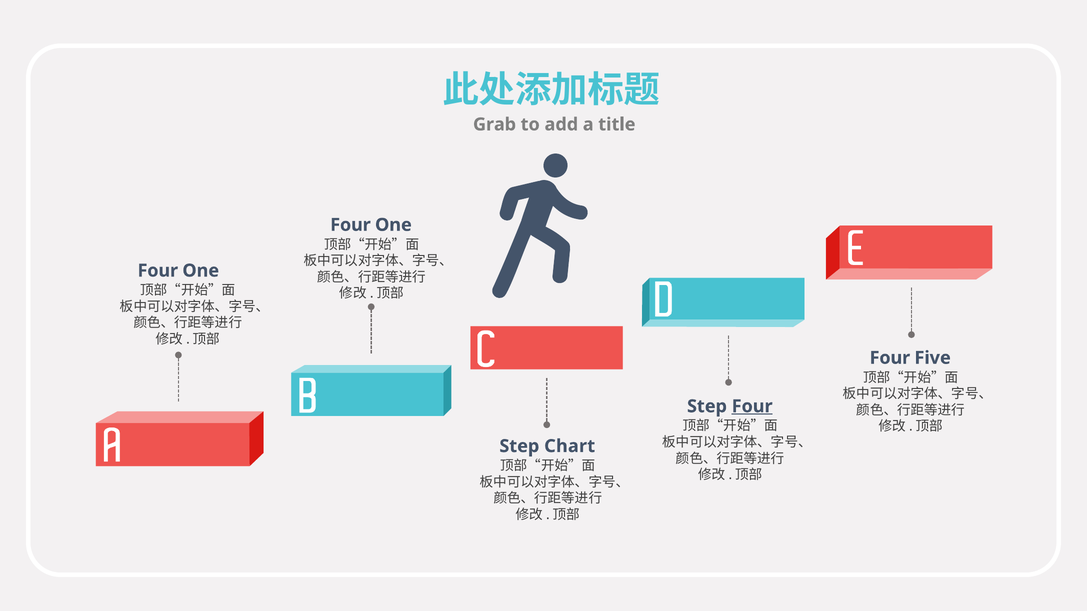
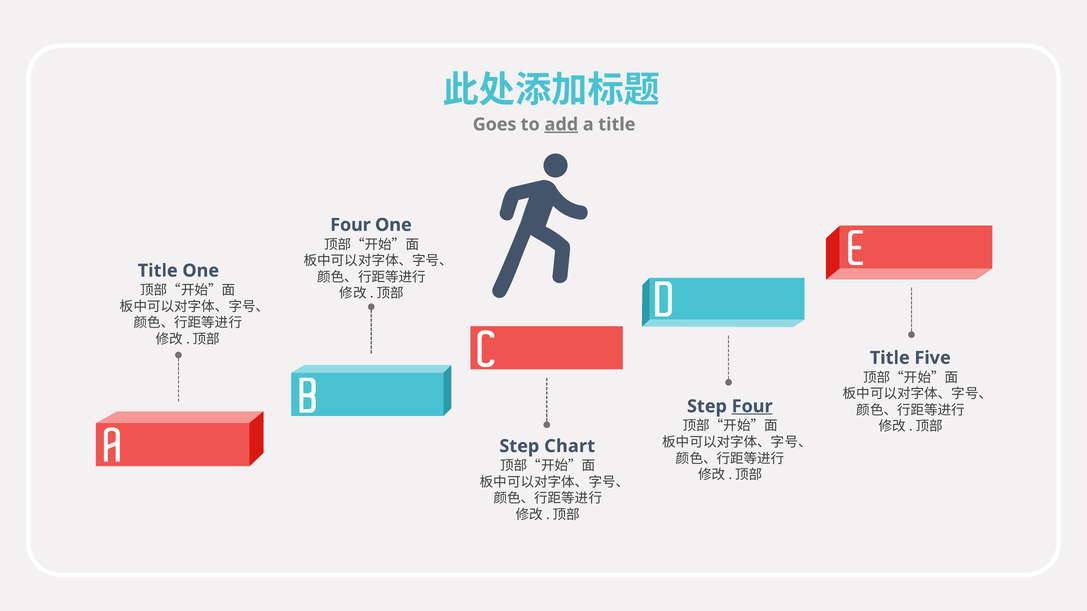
Grab: Grab -> Goes (495, 125)
add underline: none -> present (561, 125)
Four: Four -> Title (158, 271)
Four: Four -> Title (890, 358)
